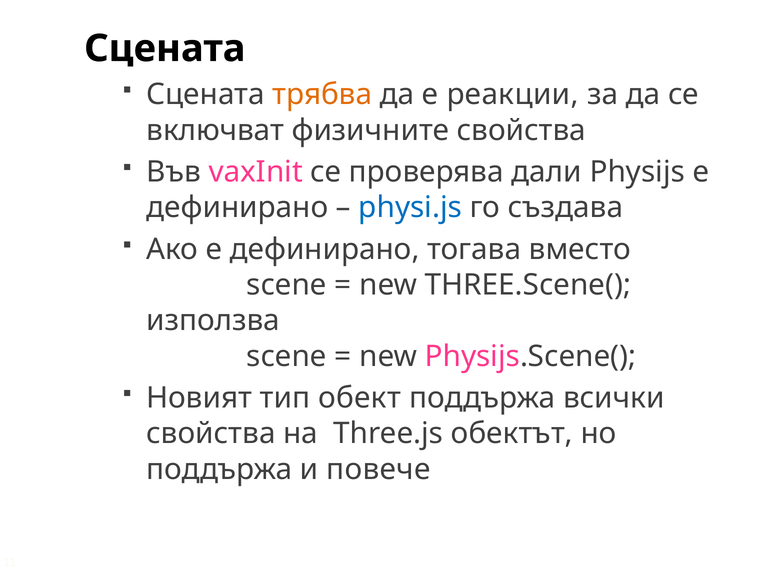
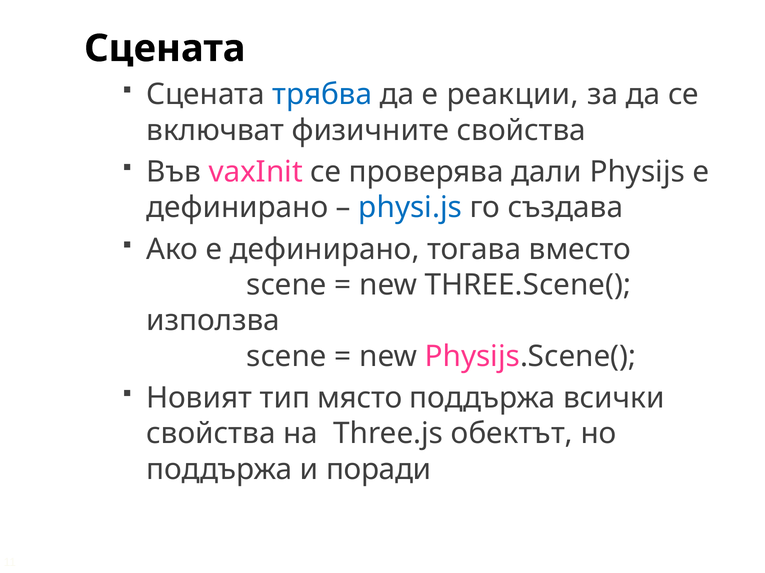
трябва colour: orange -> blue (322, 95)
обект: обект -> място (360, 398)
повече: повече -> поради (379, 470)
